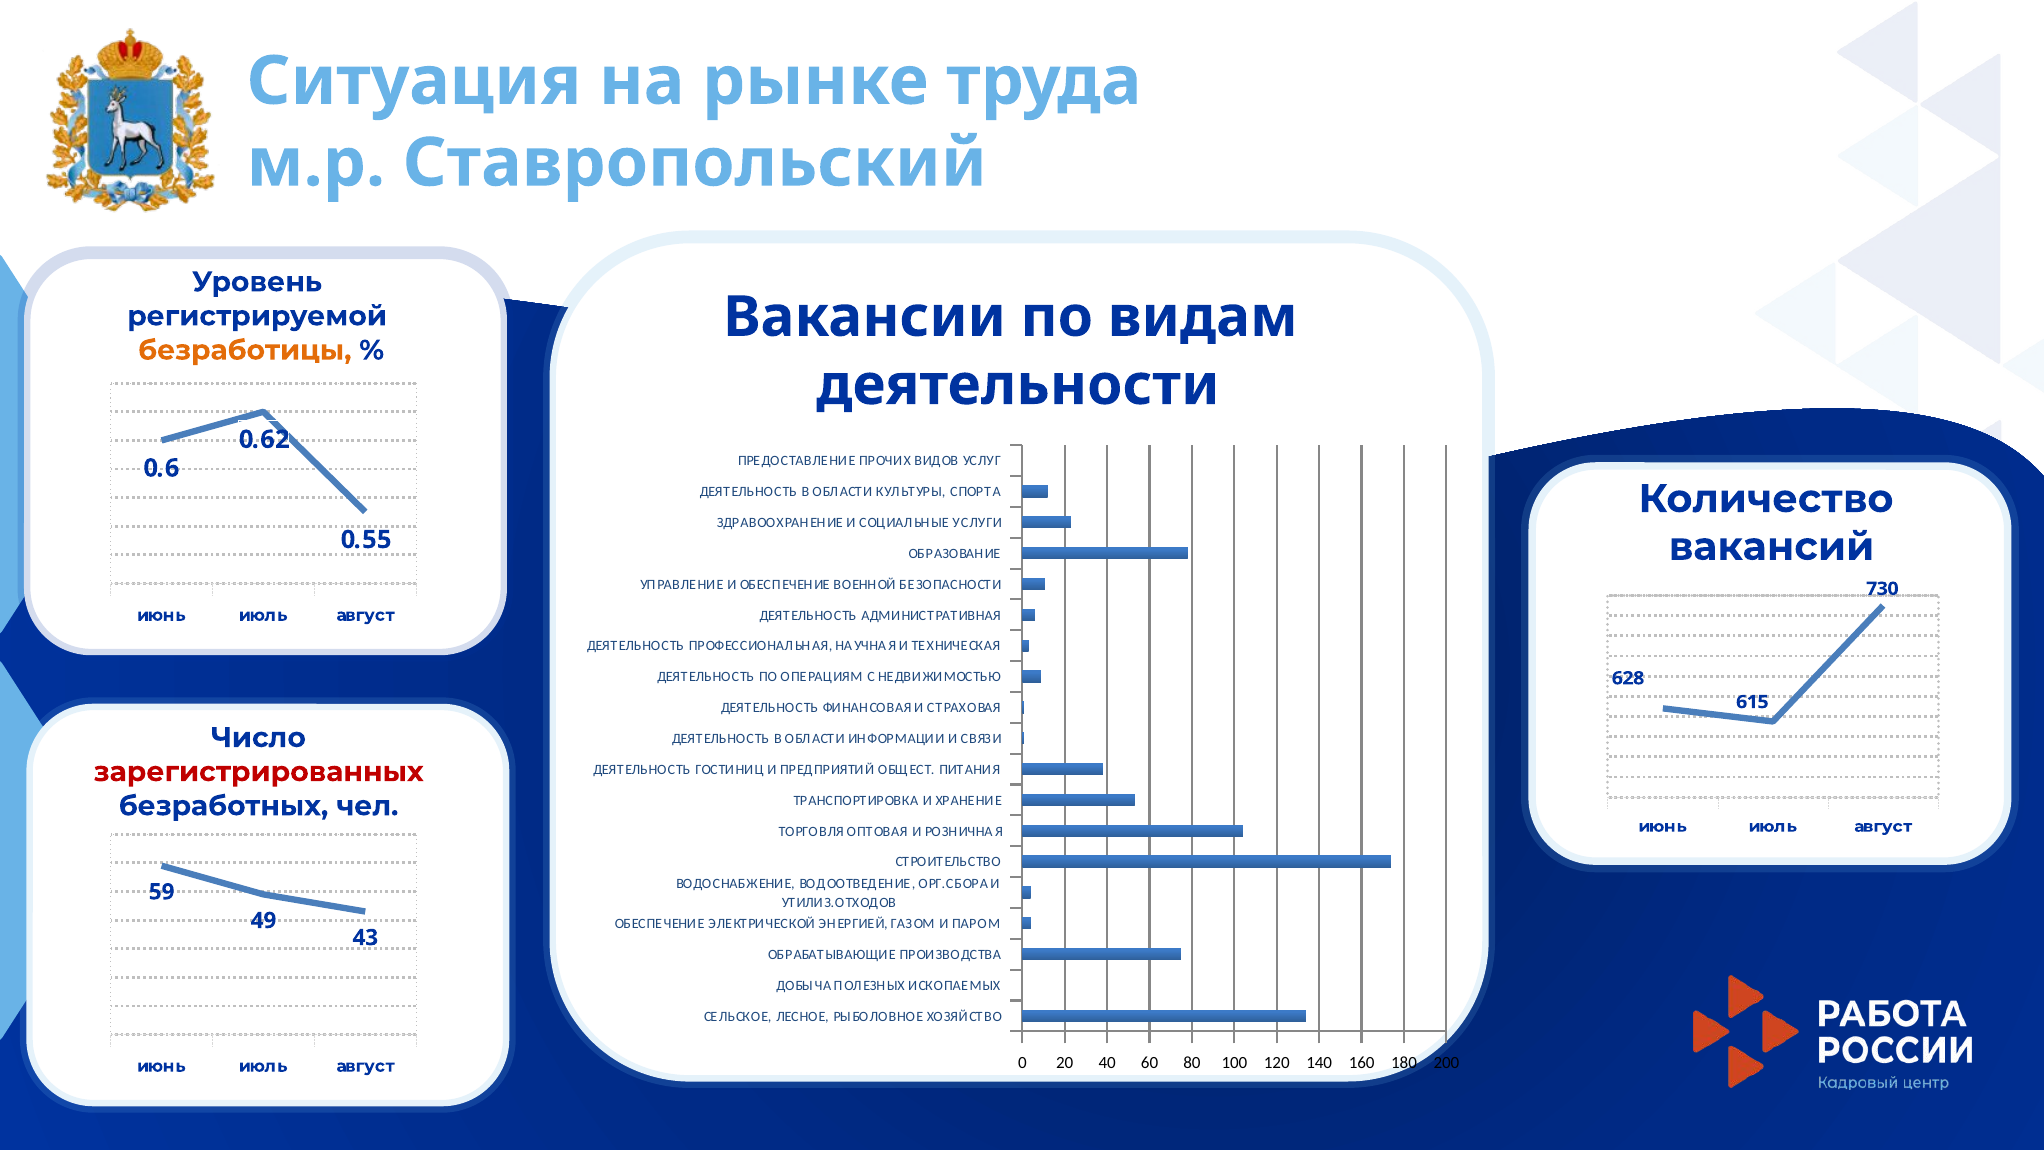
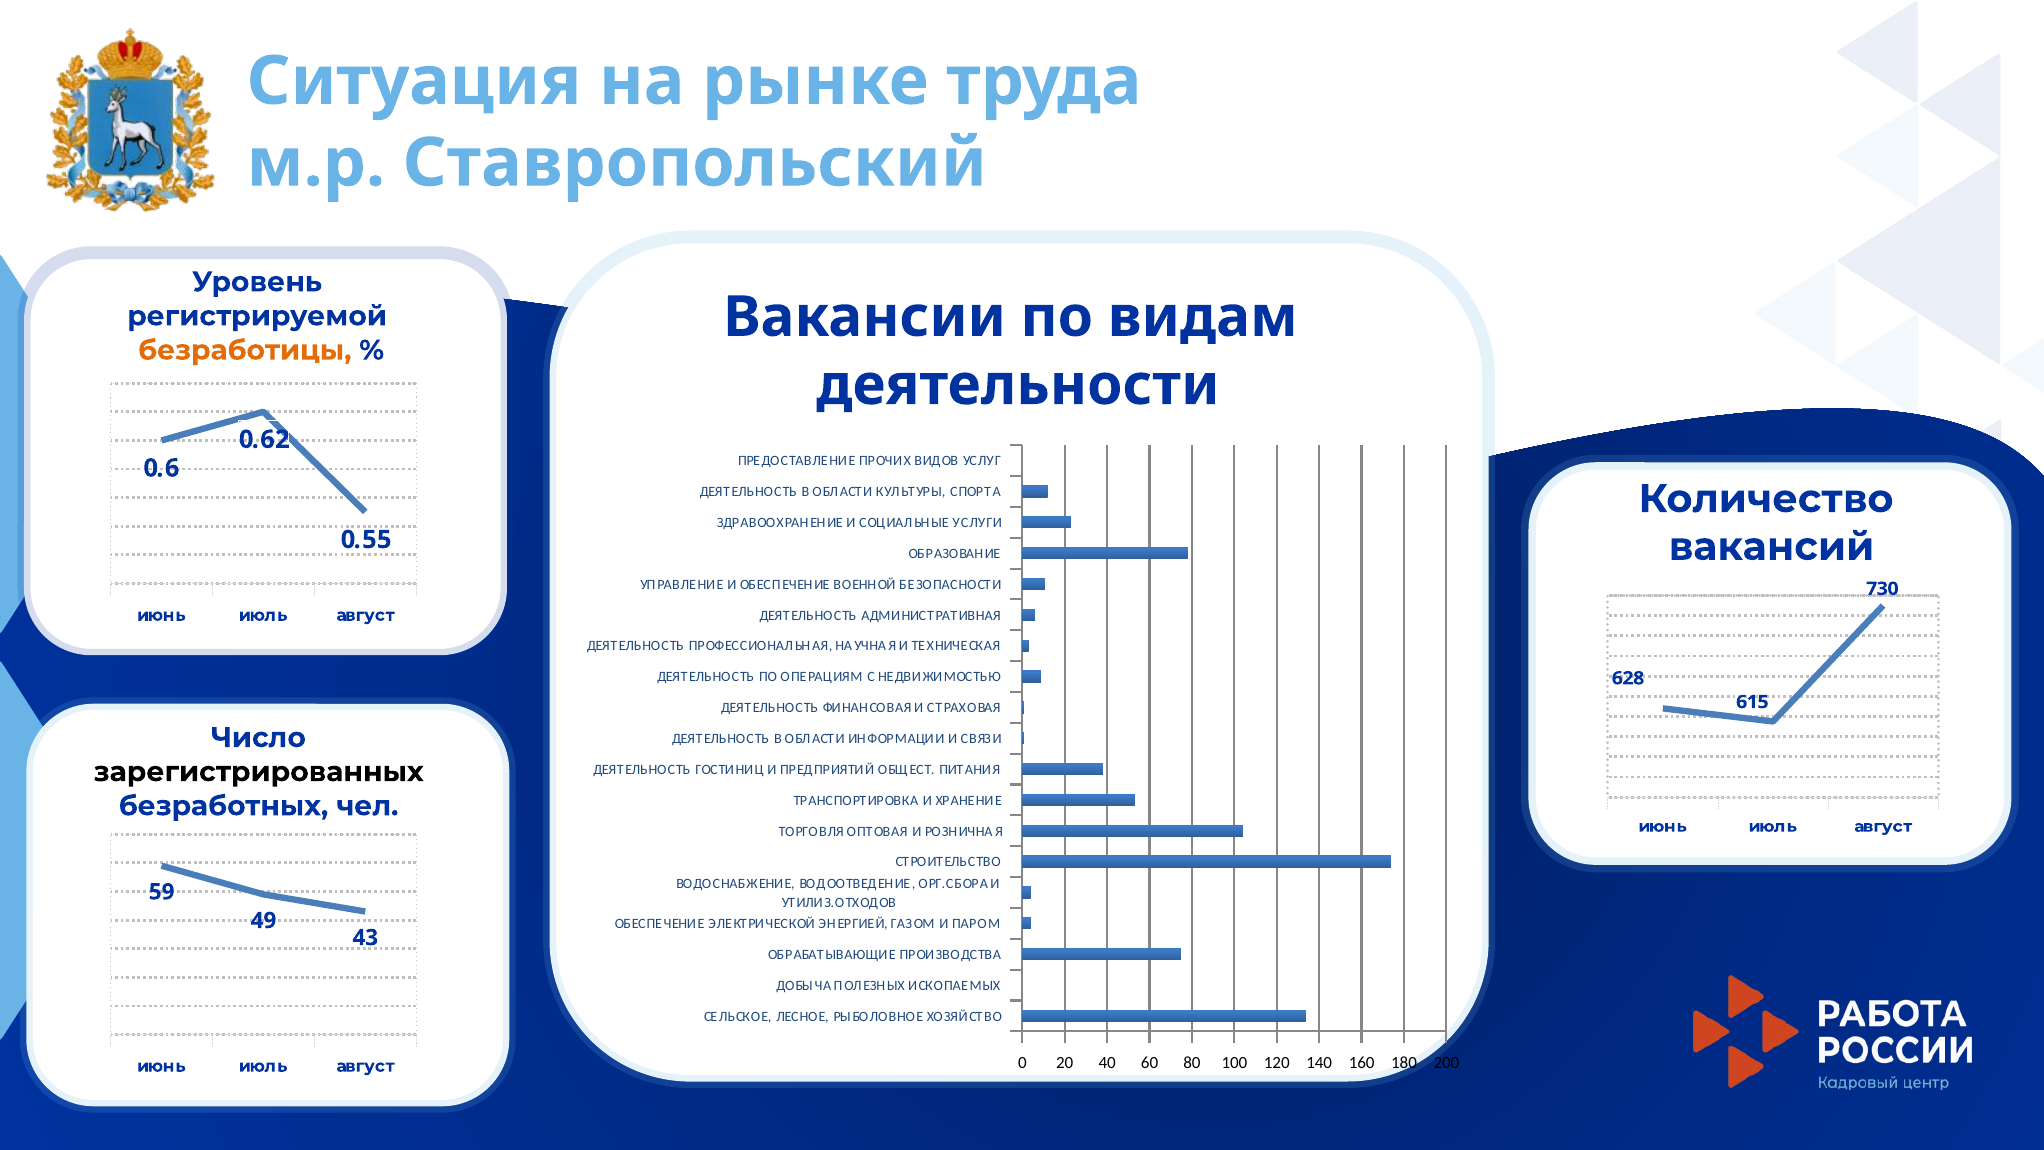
зарегистрированных colour: red -> black (259, 772)
